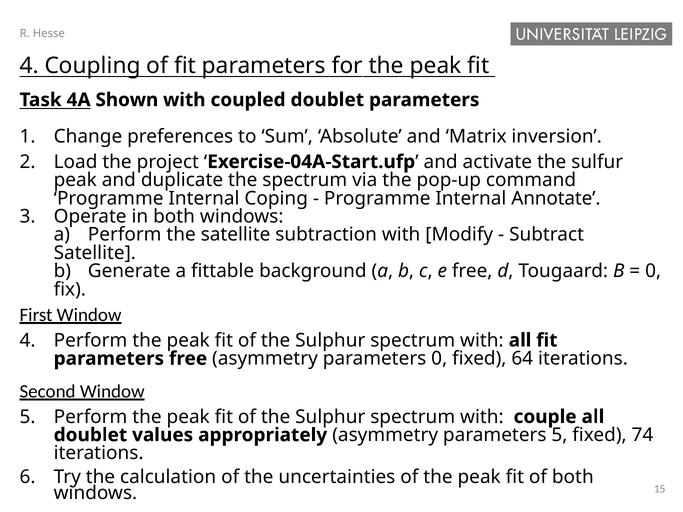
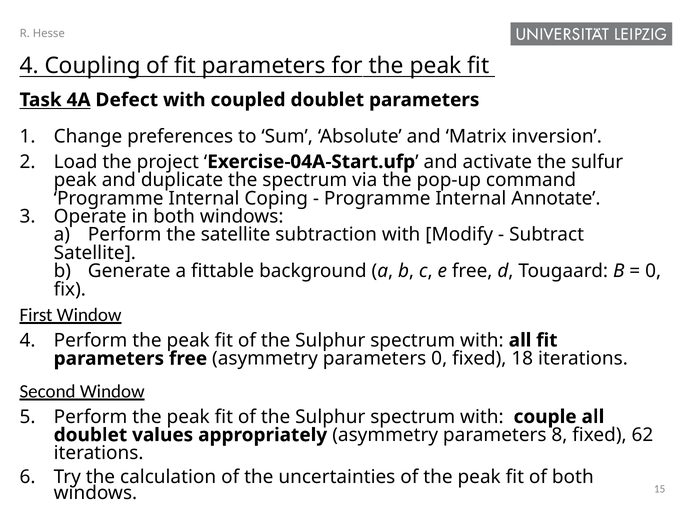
Shown: Shown -> Defect (127, 100)
64: 64 -> 18 (522, 359)
parameters 5: 5 -> 8 (559, 435)
74: 74 -> 62 (642, 435)
